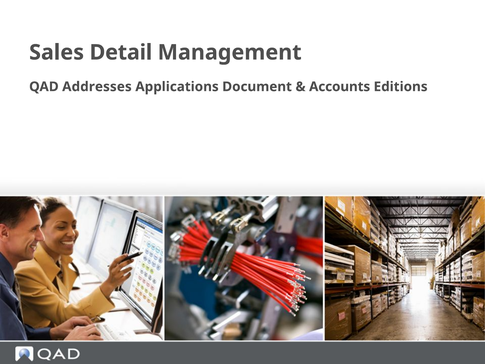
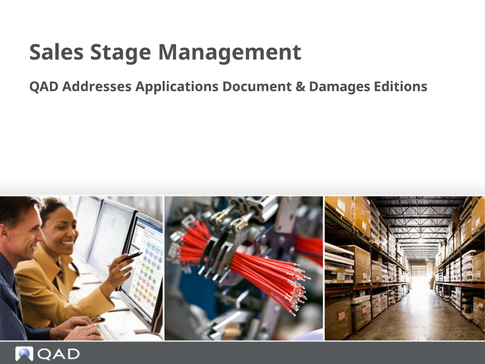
Detail: Detail -> Stage (121, 52)
Accounts: Accounts -> Damages (340, 87)
